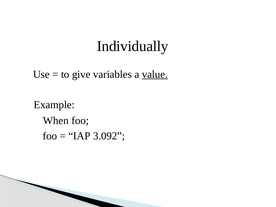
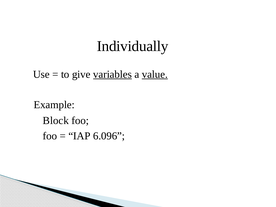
variables underline: none -> present (112, 74)
When: When -> Block (56, 121)
3.092: 3.092 -> 6.096 (109, 136)
